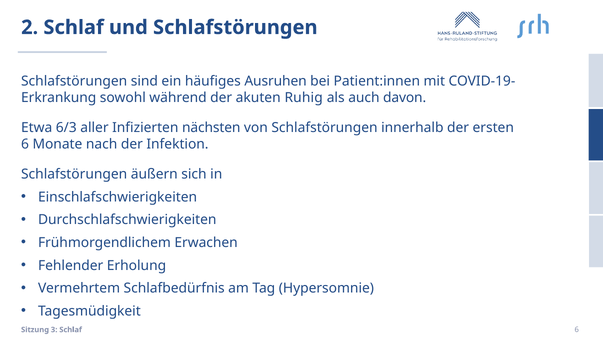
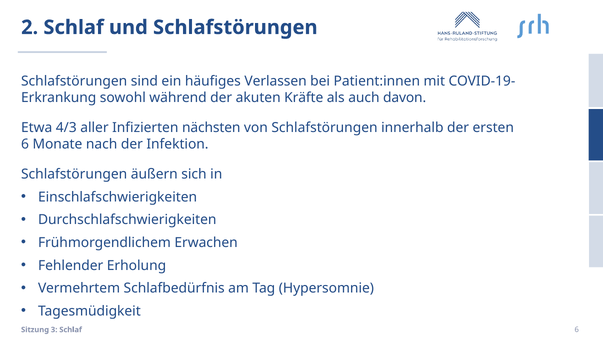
Ausruhen: Ausruhen -> Verlassen (276, 81)
Ruhig: Ruhig -> Kräfte (304, 98)
6/3: 6/3 -> 4/3 (66, 128)
